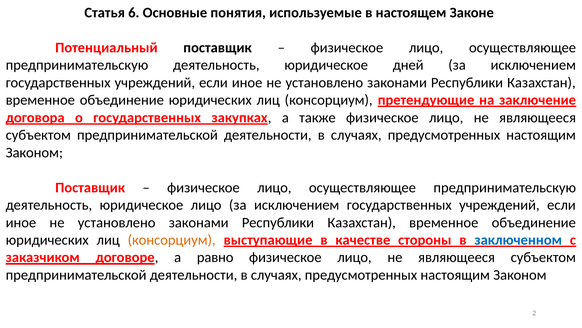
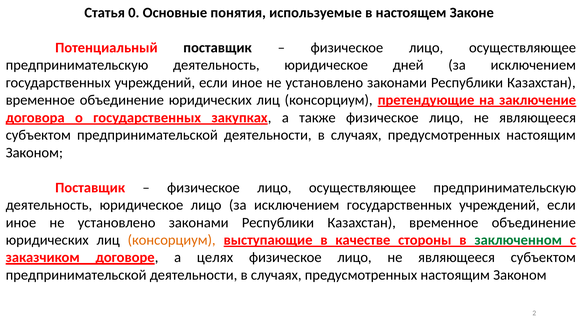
6: 6 -> 0 (134, 13)
заключенном colour: blue -> green (518, 240)
равно: равно -> целях (215, 257)
